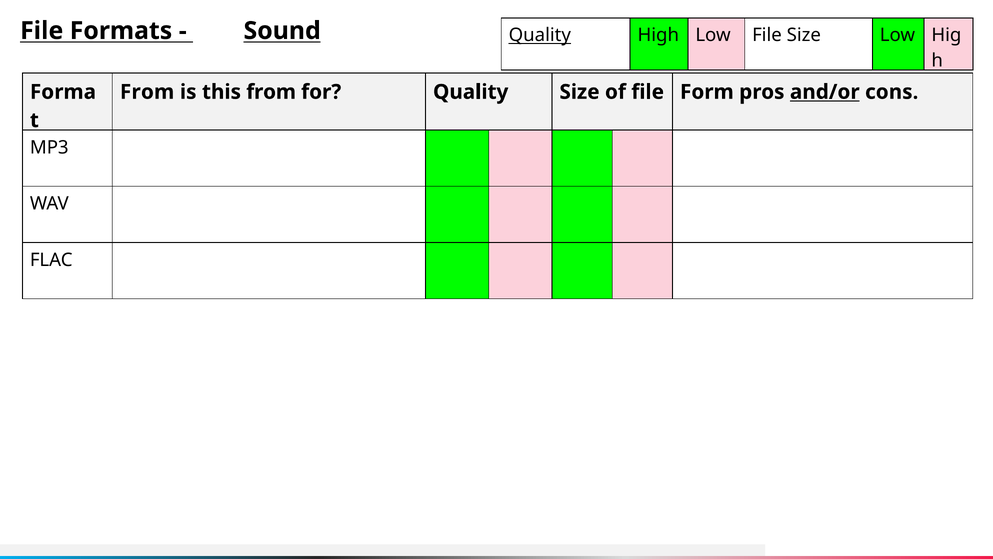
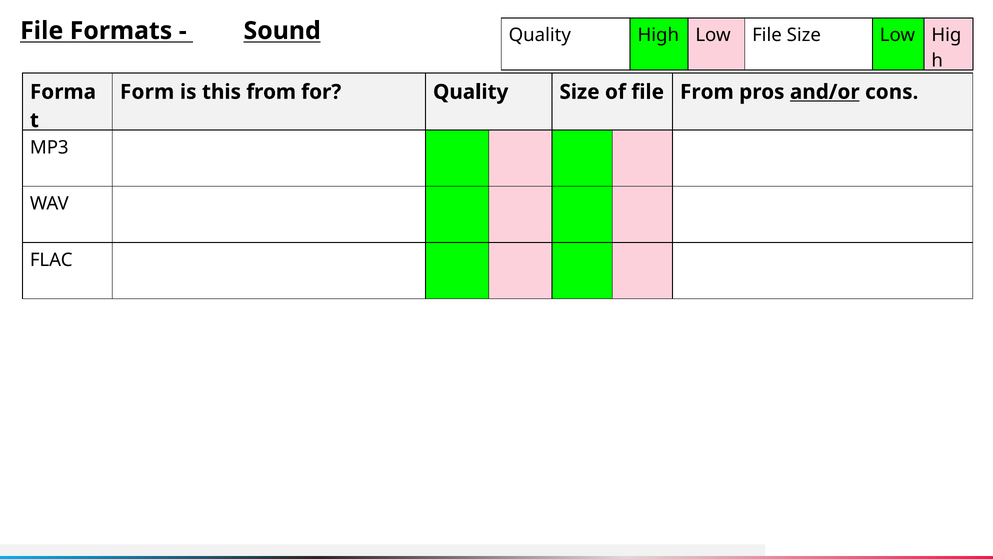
Quality underline: present -> none (540, 35)
From: From -> Form (147, 92)
file Form: Form -> From (707, 92)
